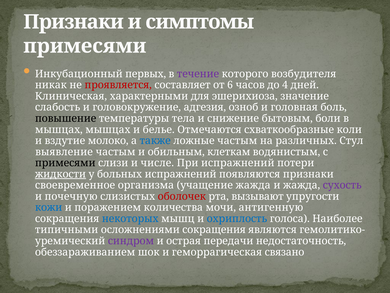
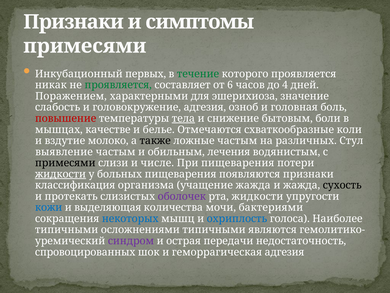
течение colour: purple -> green (198, 74)
которого возбудителя: возбудителя -> проявляется (304, 74)
проявляется colour: red -> green (118, 85)
Клиническая: Клиническая -> Поражением (71, 96)
повышение colour: black -> red (66, 118)
тела underline: none -> present (183, 118)
мышцах мышцах: мышцах -> качестве (108, 129)
также colour: blue -> black (155, 141)
клеткам: клеткам -> лечения (229, 152)
При испражнений: испражнений -> пищеварения (238, 163)
больных испражнений: испражнений -> пищеварения (181, 174)
своевременное: своевременное -> классификация (75, 185)
сухость colour: purple -> black (342, 185)
почечную: почечную -> протекать (71, 196)
оболочек colour: red -> purple (182, 196)
рта вызывают: вызывают -> жидкости (257, 196)
поражением: поражением -> выделяющая (108, 207)
антигенную: антигенную -> бактериями (271, 207)
осложнениями сокращения: сокращения -> типичными (214, 229)
обеззараживанием: обеззараживанием -> спровоцированных (85, 252)
геморрагическая связано: связано -> адгезия (285, 252)
